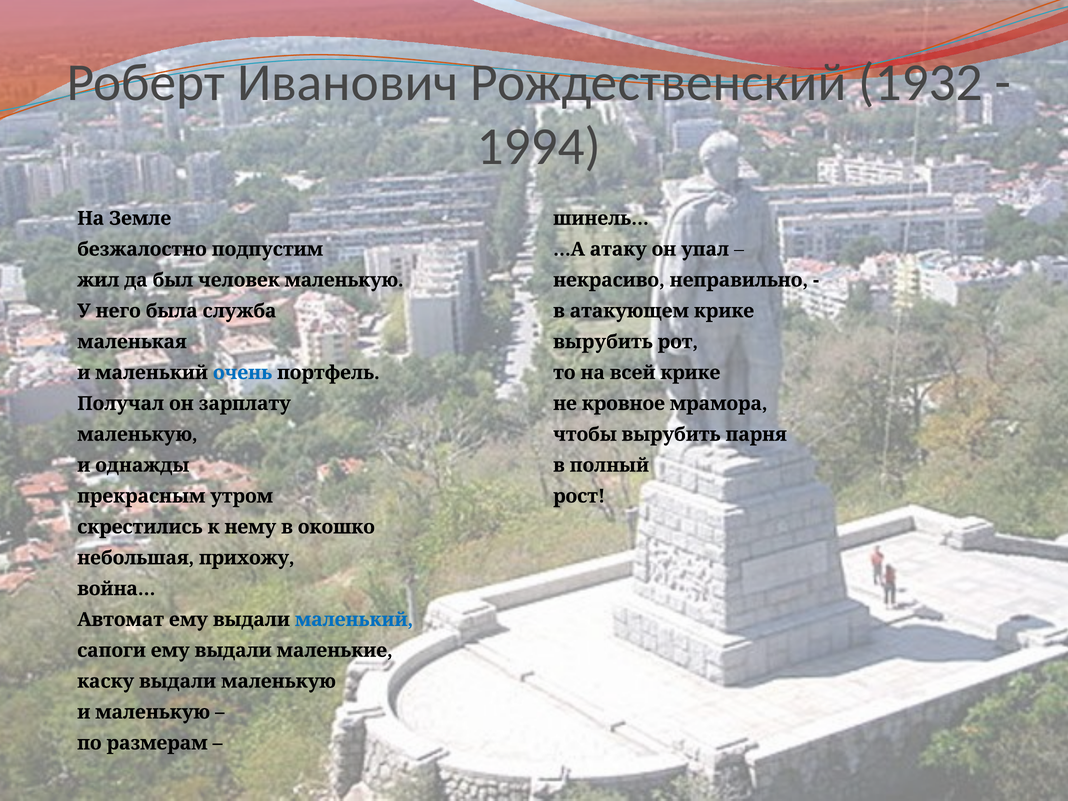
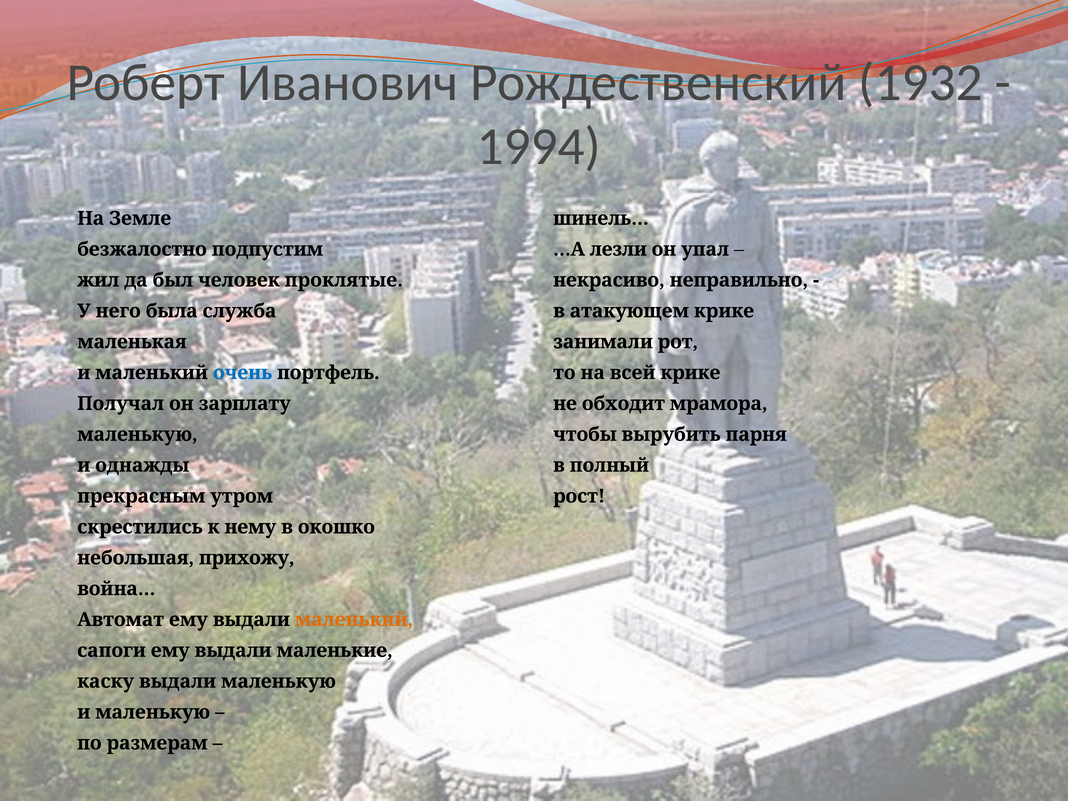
атаку: атаку -> лезли (618, 249)
человек маленькую: маленькую -> проклятые (344, 280)
вырубить: вырубить -> занимали (603, 342)
кровное: кровное -> обходит (623, 404)
маленький colour: blue -> orange (354, 620)
